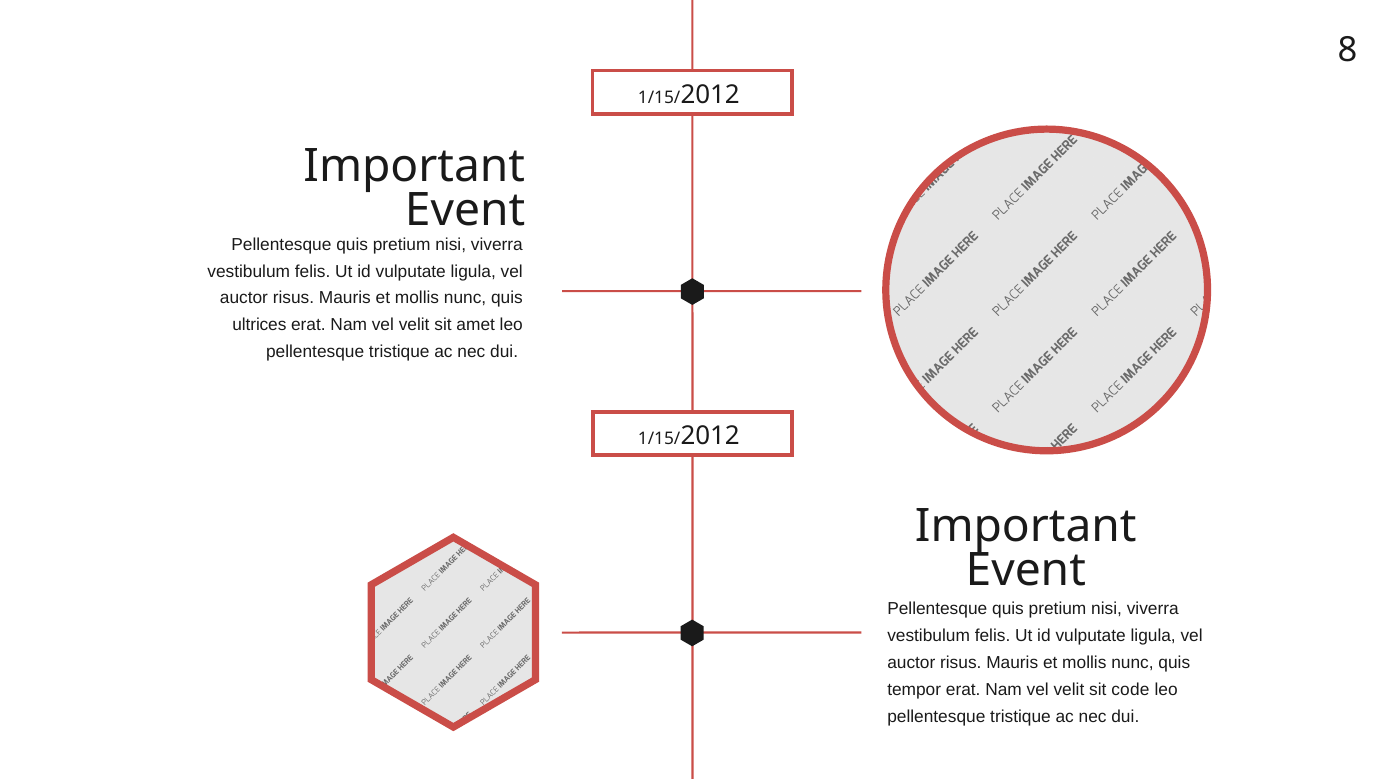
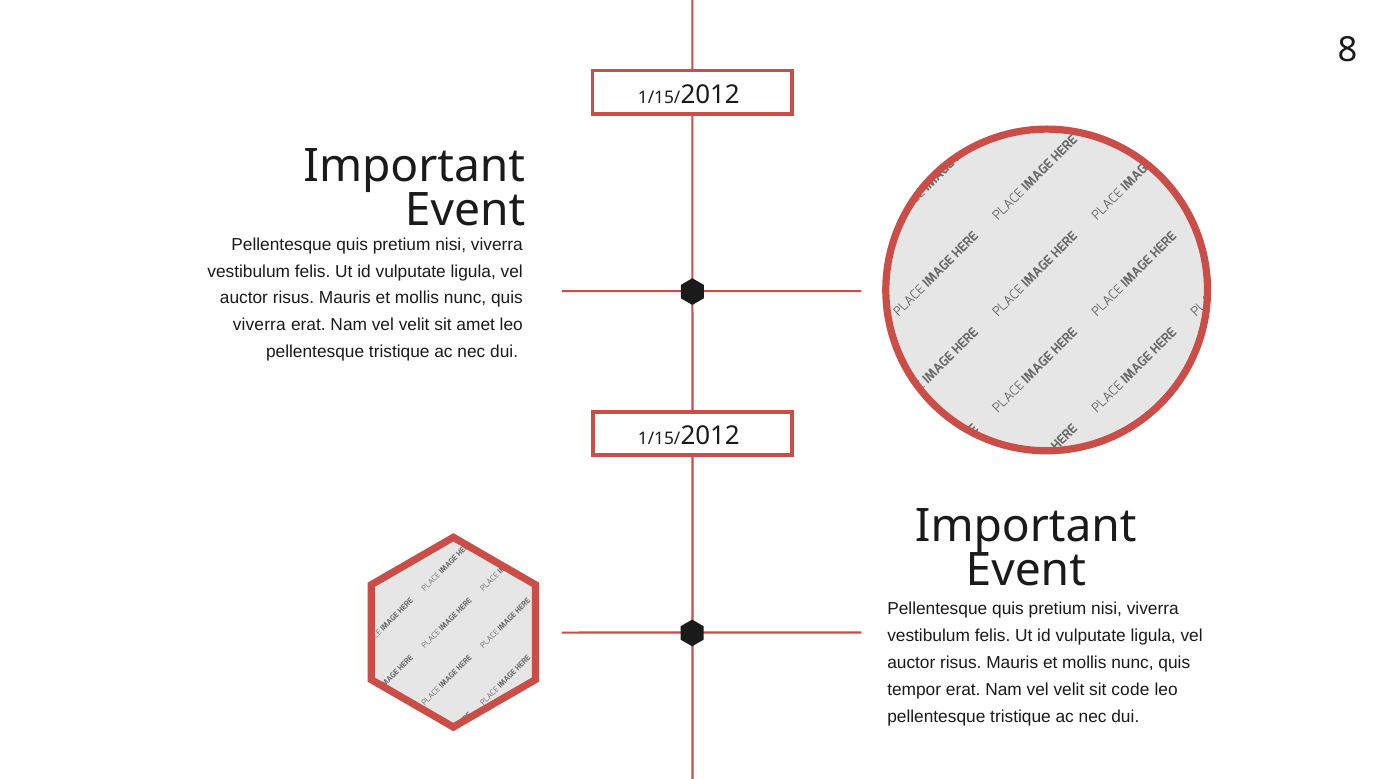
ultrices: ultrices -> viverra (259, 325)
